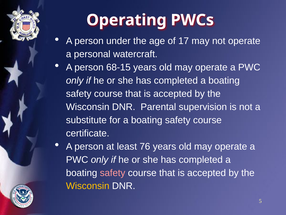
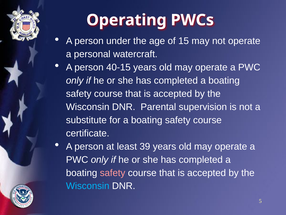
17: 17 -> 15 (184, 41)
68-15: 68-15 -> 40-15 (118, 67)
76: 76 -> 39 (145, 146)
Wisconsin colour: yellow -> light blue (88, 186)
